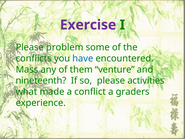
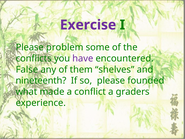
have colour: blue -> purple (83, 58)
Mass: Mass -> False (27, 69)
venture: venture -> shelves (115, 69)
activities: activities -> founded (146, 81)
